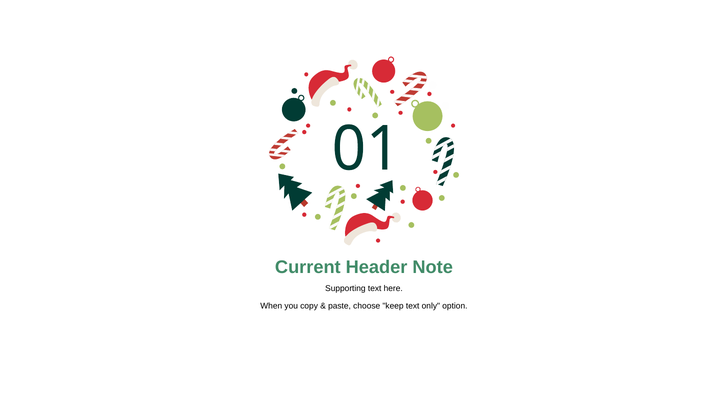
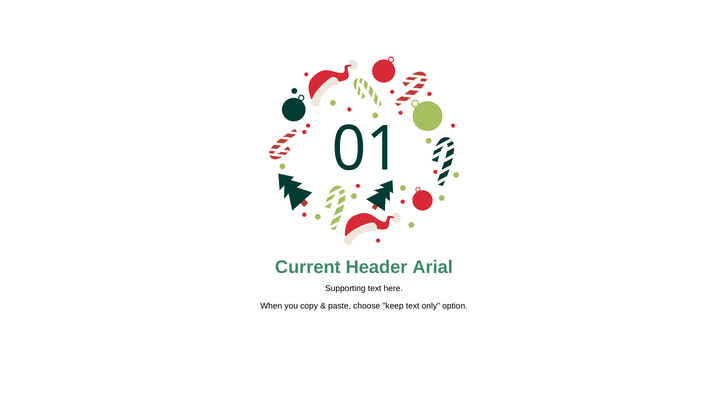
Note: Note -> Arial (433, 267)
